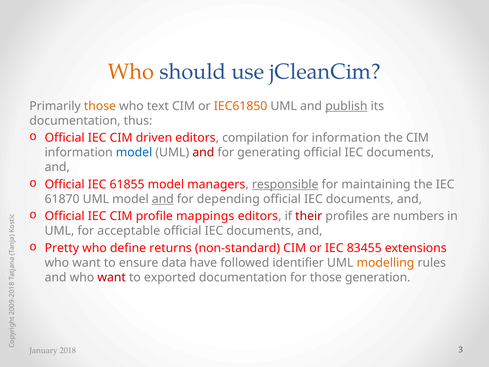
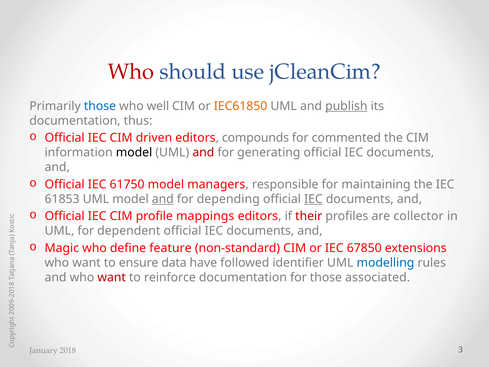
Who colour: orange -> red (131, 72)
those colour: orange -> blue (100, 106)
text: text -> well (158, 106)
compilation: compilation -> compounds (256, 138)
for information: information -> commented (346, 138)
model colour: blue -> black (134, 152)
61855: 61855 -> 61750 (127, 184)
responsible underline: present -> none (285, 184)
61870: 61870 -> 61853 (62, 199)
IEC underline: none -> present (313, 199)
numbers: numbers -> collector (419, 216)
acceptable: acceptable -> dependent (129, 231)
Pretty: Pretty -> Magic (62, 248)
returns: returns -> feature (170, 248)
83455: 83455 -> 67850 (364, 248)
modelling colour: orange -> blue (385, 262)
exported: exported -> reinforce (170, 277)
generation: generation -> associated (378, 277)
